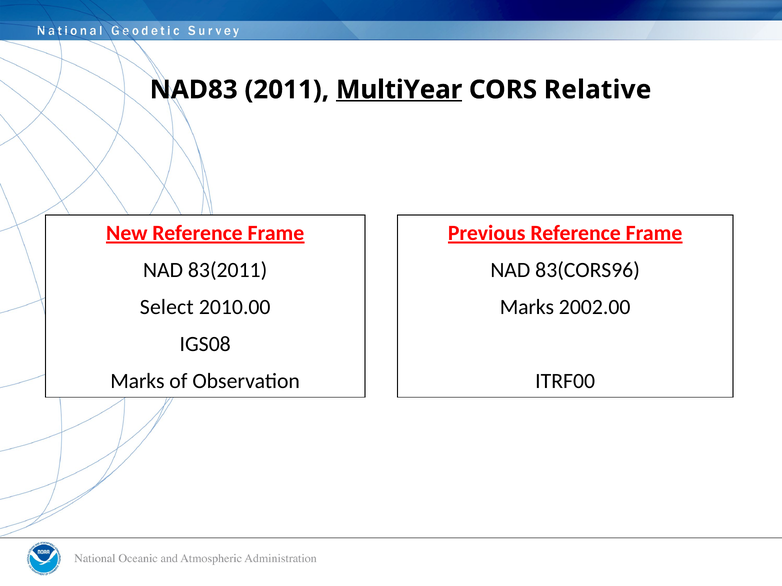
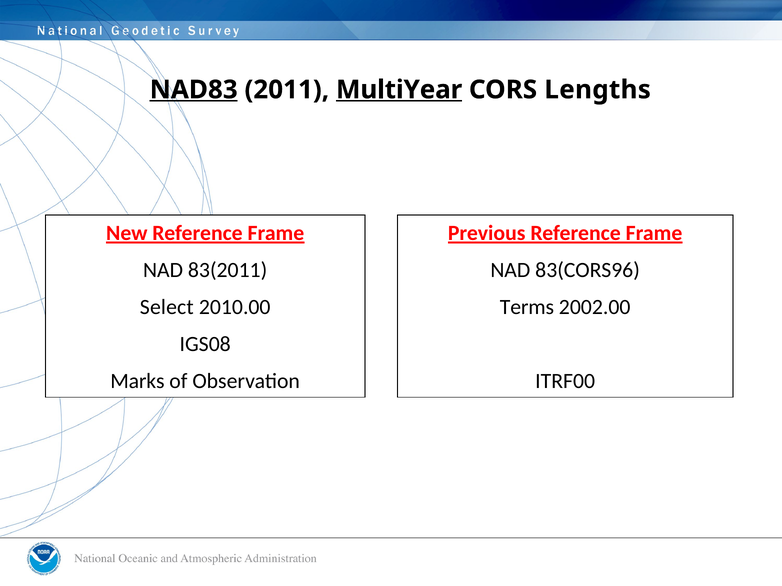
NAD83 underline: none -> present (194, 90)
Relative: Relative -> Lengths (598, 90)
Marks: Marks -> Terms (527, 307)
